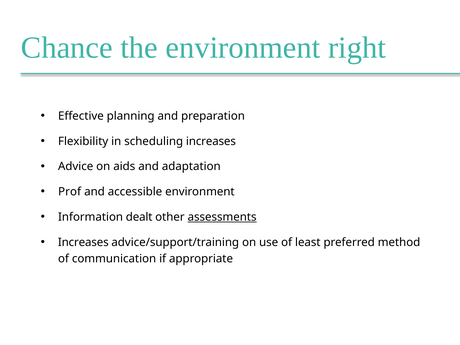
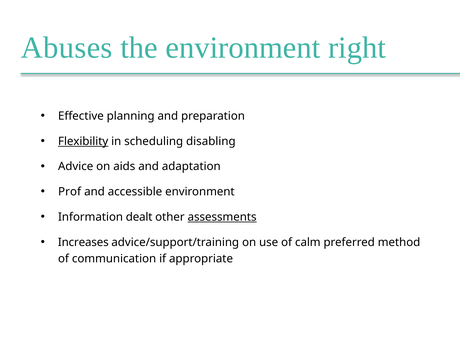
Chance: Chance -> Abuses (67, 48)
Flexibility underline: none -> present (83, 141)
scheduling increases: increases -> disabling (211, 141)
least: least -> calm (308, 242)
